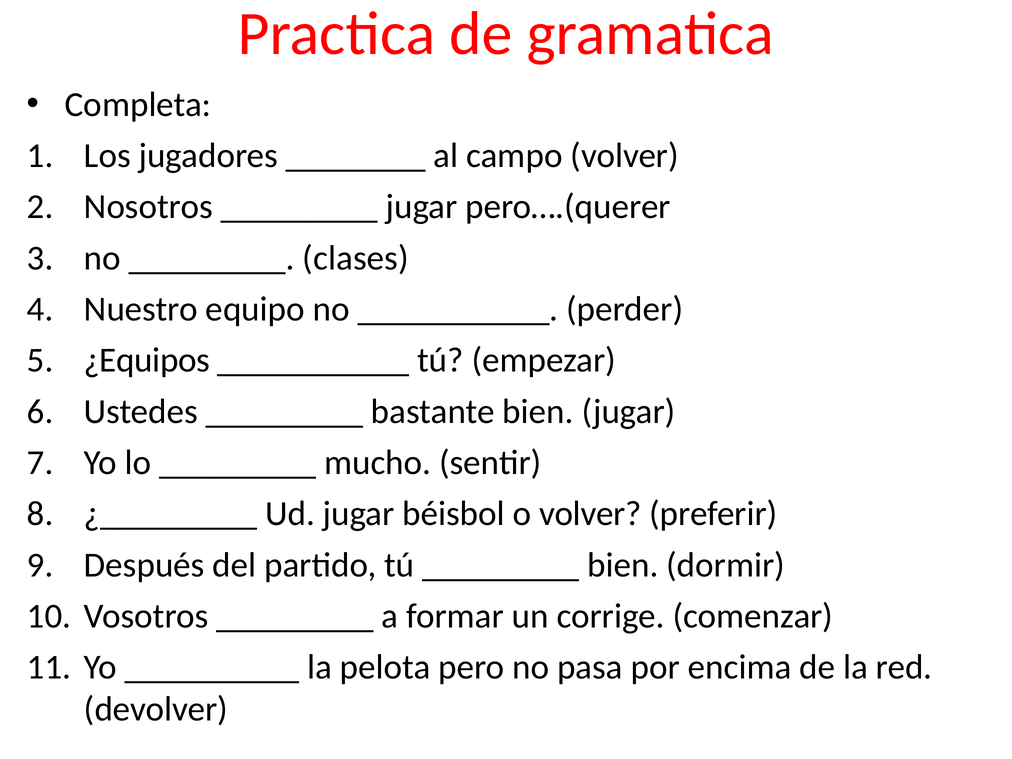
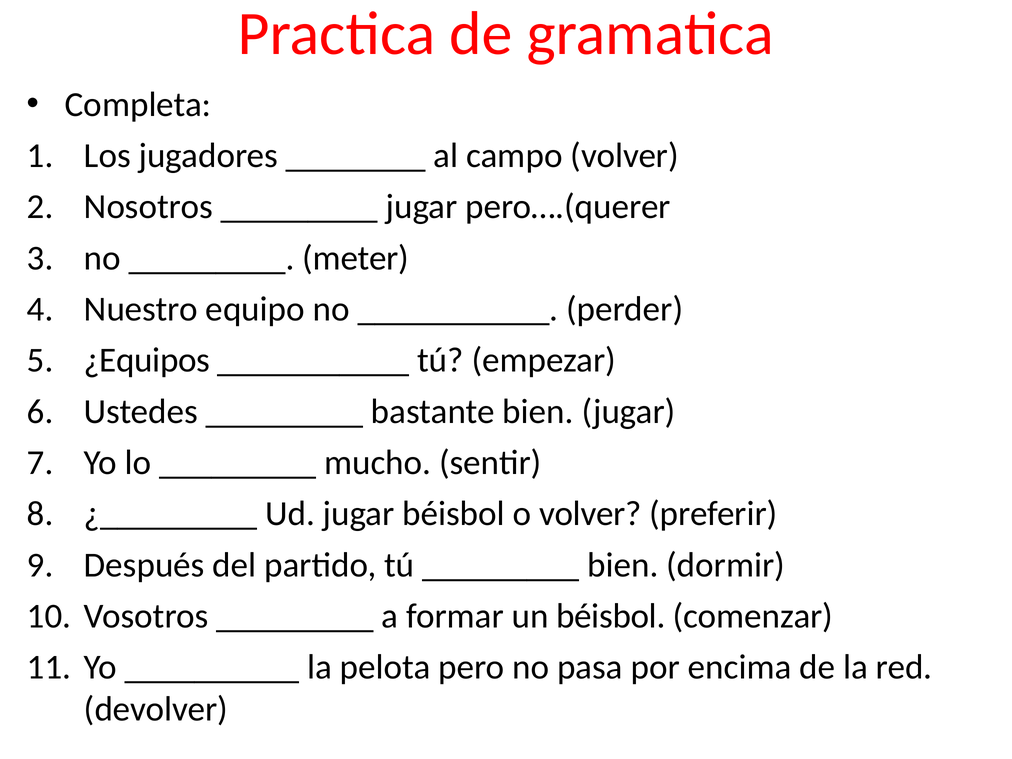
clases: clases -> meter (356, 258)
un corrige: corrige -> béisbol (611, 616)
